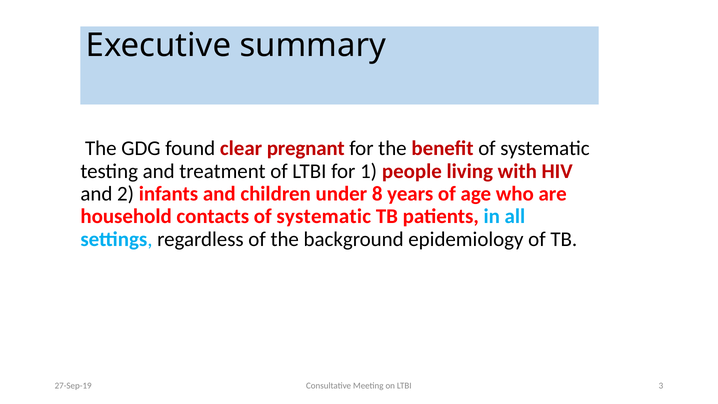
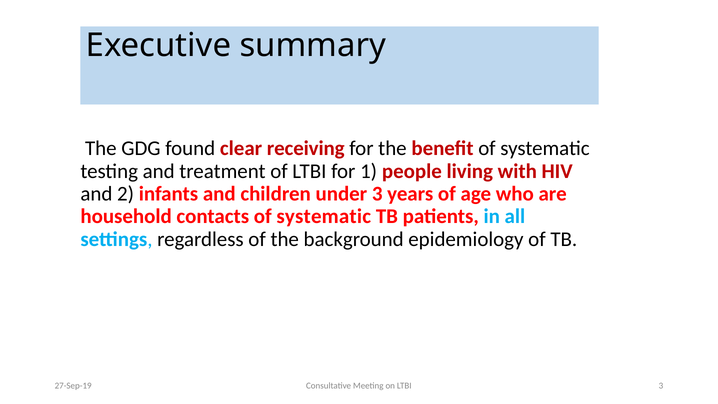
pregnant: pregnant -> receiving (306, 149)
under 8: 8 -> 3 (377, 194)
